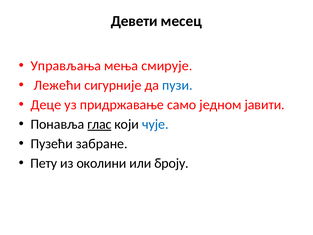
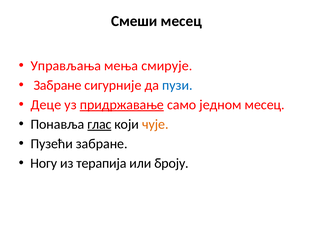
Девети: Девети -> Смеши (134, 21)
Лежећи: Лежећи -> Забране (58, 85)
придржавање underline: none -> present (122, 105)
једном јавити: јавити -> месец (265, 105)
чује colour: blue -> orange (155, 124)
Пету: Пету -> Ногу (44, 163)
околини: околини -> терапија (101, 163)
